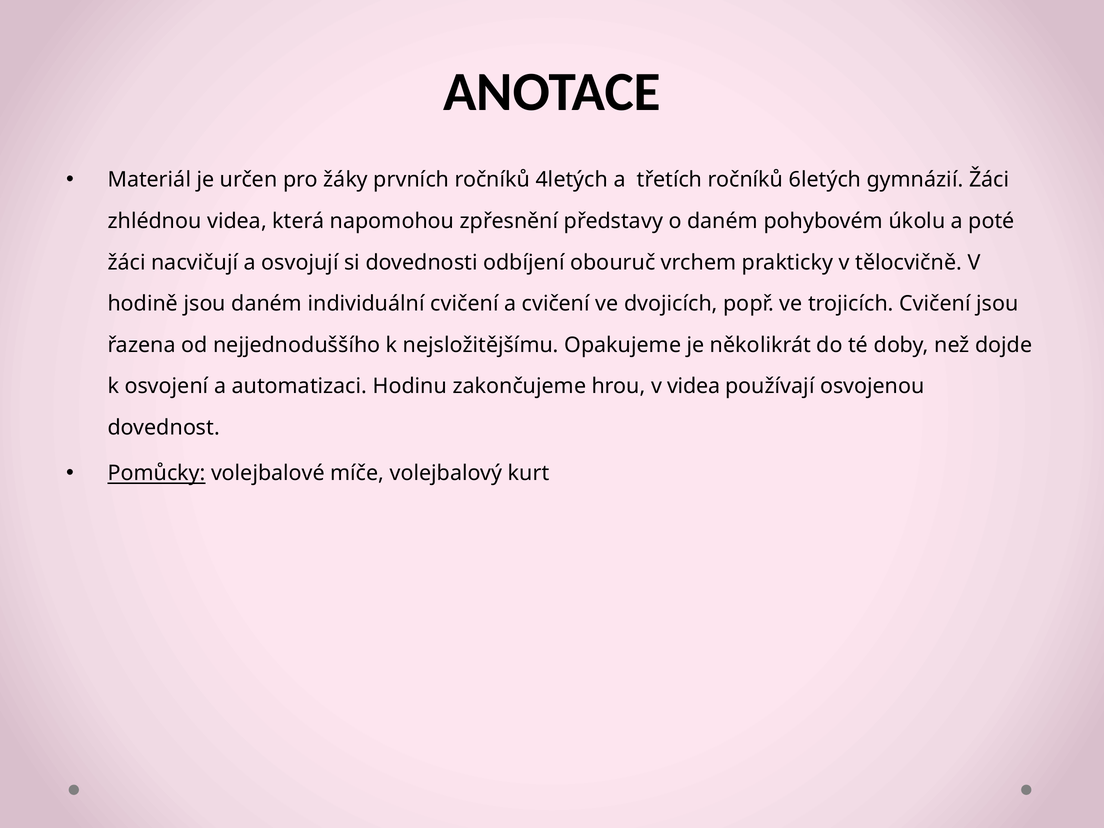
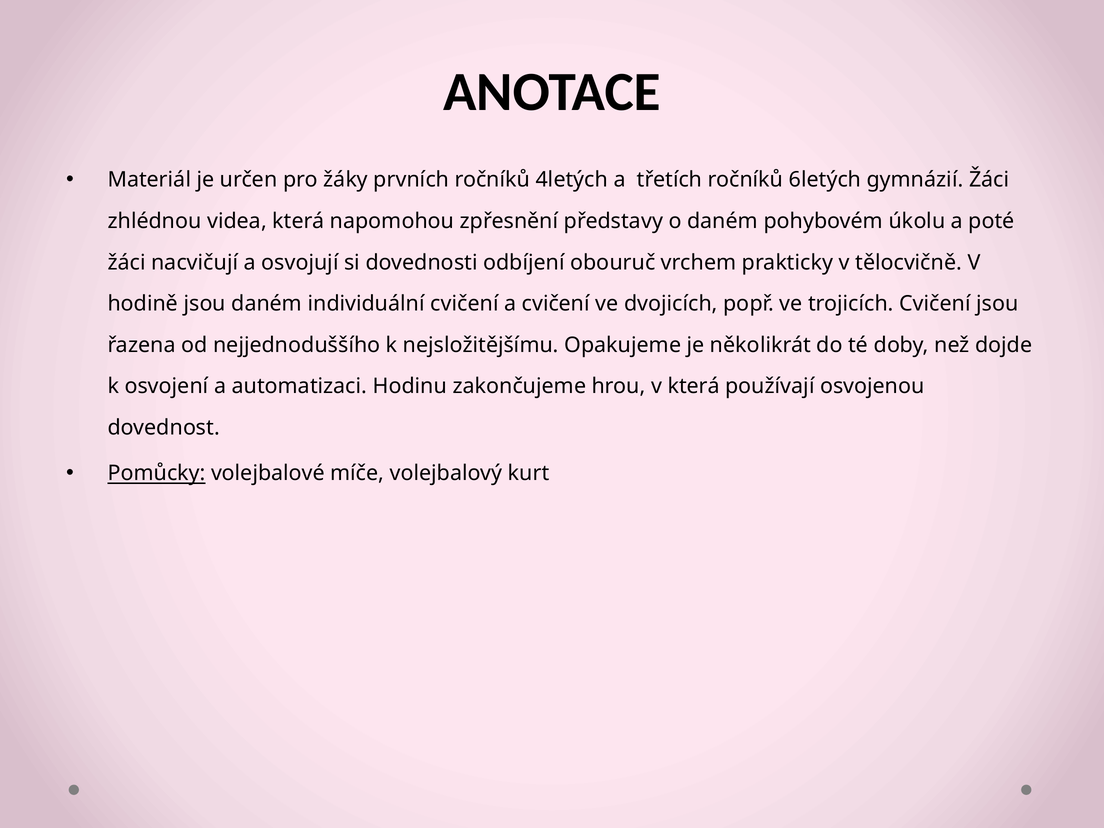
v videa: videa -> která (694, 386)
